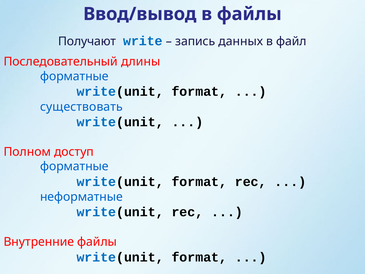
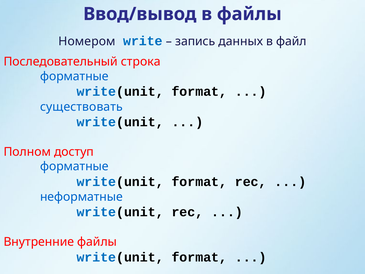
Получают: Получают -> Номером (87, 41)
длины: длины -> строка (141, 62)
